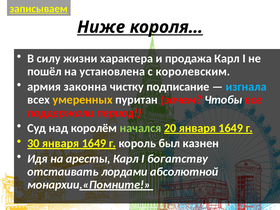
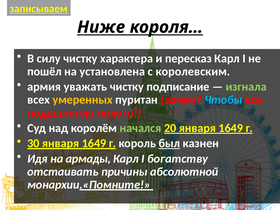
силу жизни: жизни -> чистку (80, 58)
продажа: продажа -> пересказ (188, 58)
законна: законна -> уважать (85, 87)
изгнала colour: light blue -> light green (246, 87)
Чтобы colour: white -> light blue (223, 100)
период: период -> налоги (119, 113)
был underline: none -> present (169, 143)
аресты: аресты -> армады (88, 159)
лордами: лордами -> причины (124, 172)
